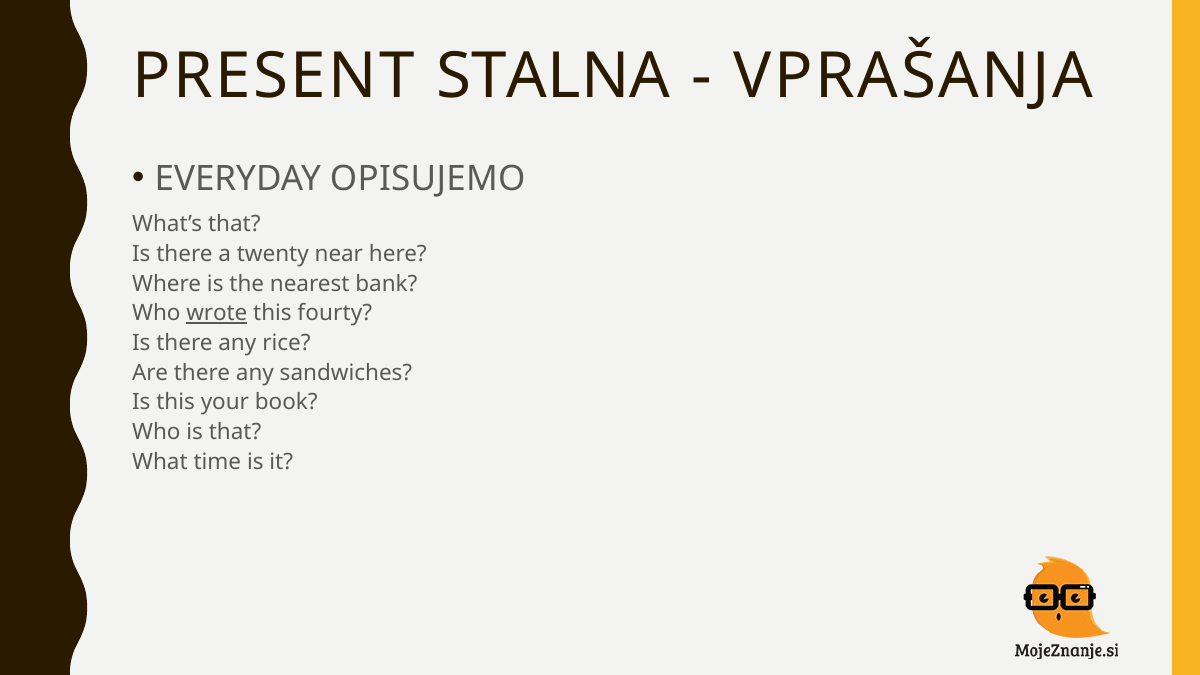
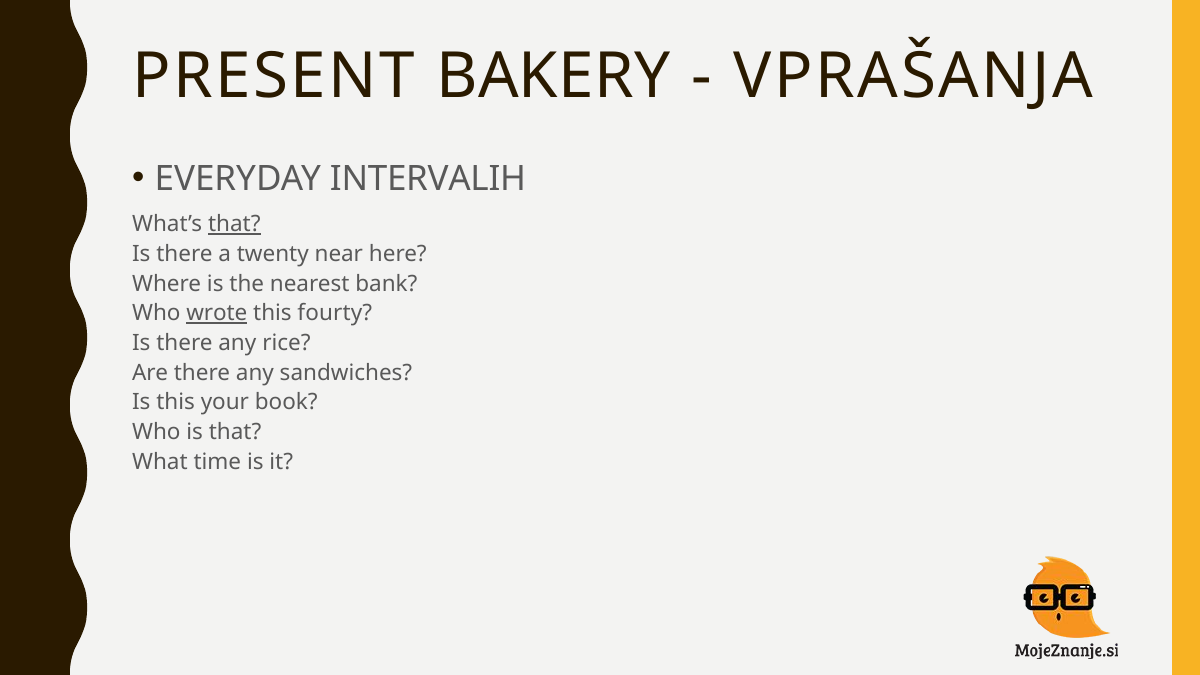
STALNA: STALNA -> BAKERY (553, 76)
OPISUJEMO: OPISUJEMO -> INTERVALIH (428, 179)
that underline: none -> present (234, 224)
